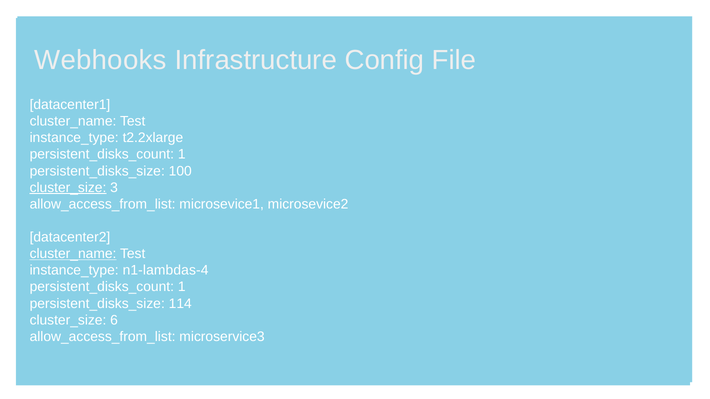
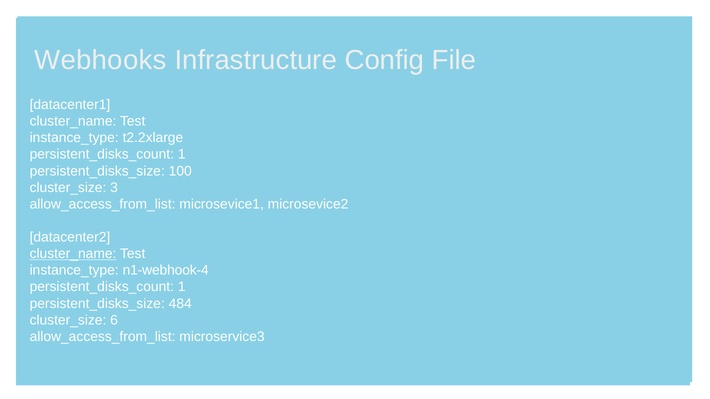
cluster_size underline: present -> none (68, 188)
n1-lambdas-4: n1-lambdas-4 -> n1-webhook-4 (166, 271)
114: 114 -> 484 (180, 304)
